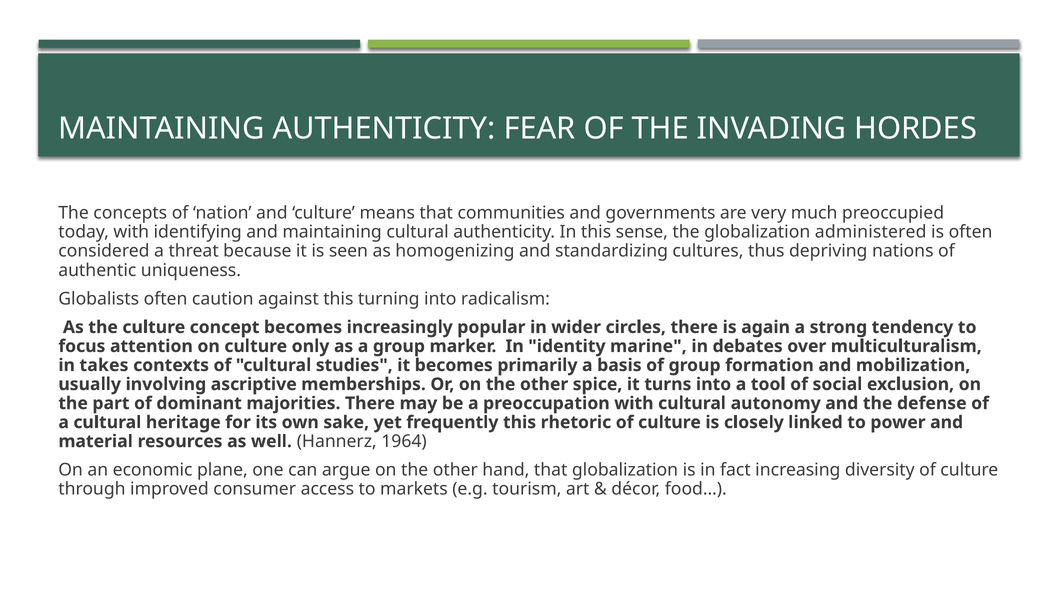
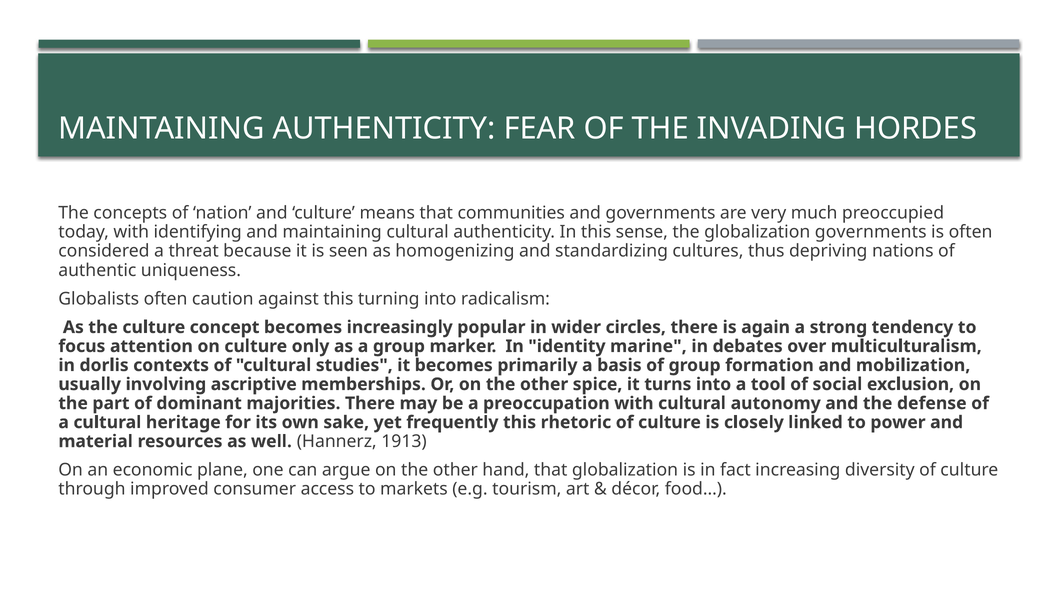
globalization administered: administered -> governments (871, 232)
takes: takes -> dorlis (104, 365)
1964: 1964 -> 1913 (404, 441)
